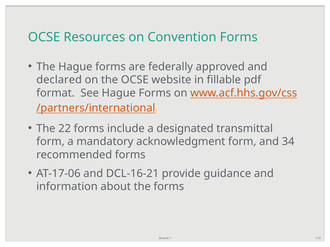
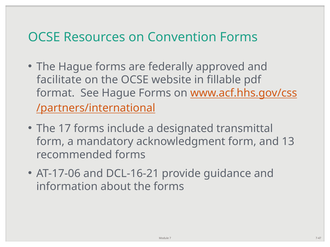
declared: declared -> facilitate (59, 80)
22: 22 -> 17 (65, 129)
34: 34 -> 13 (288, 142)
